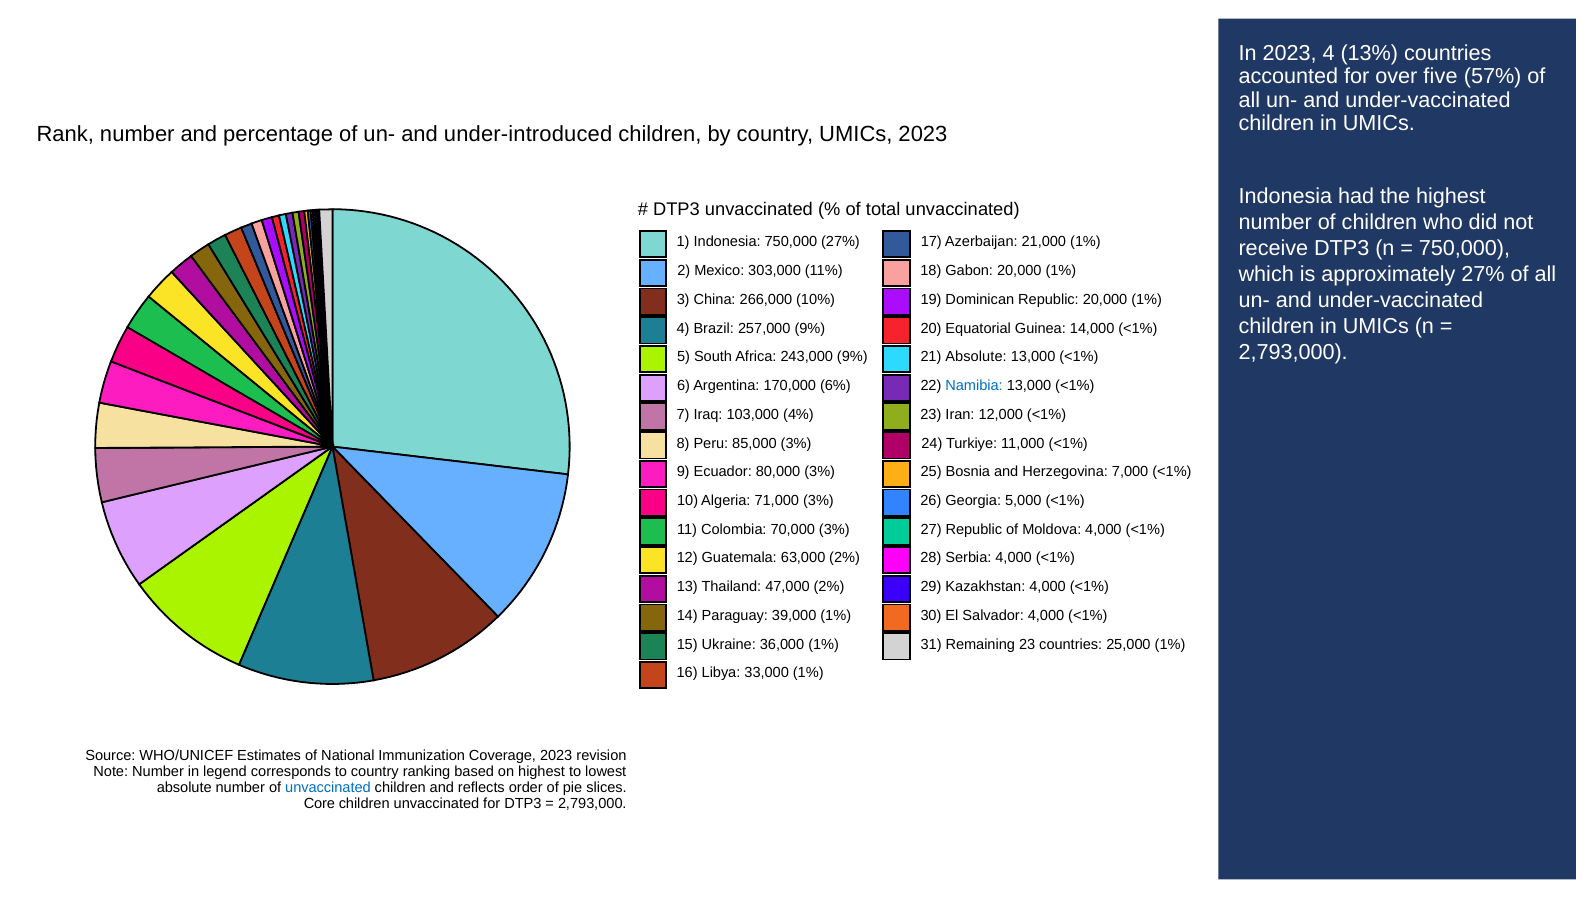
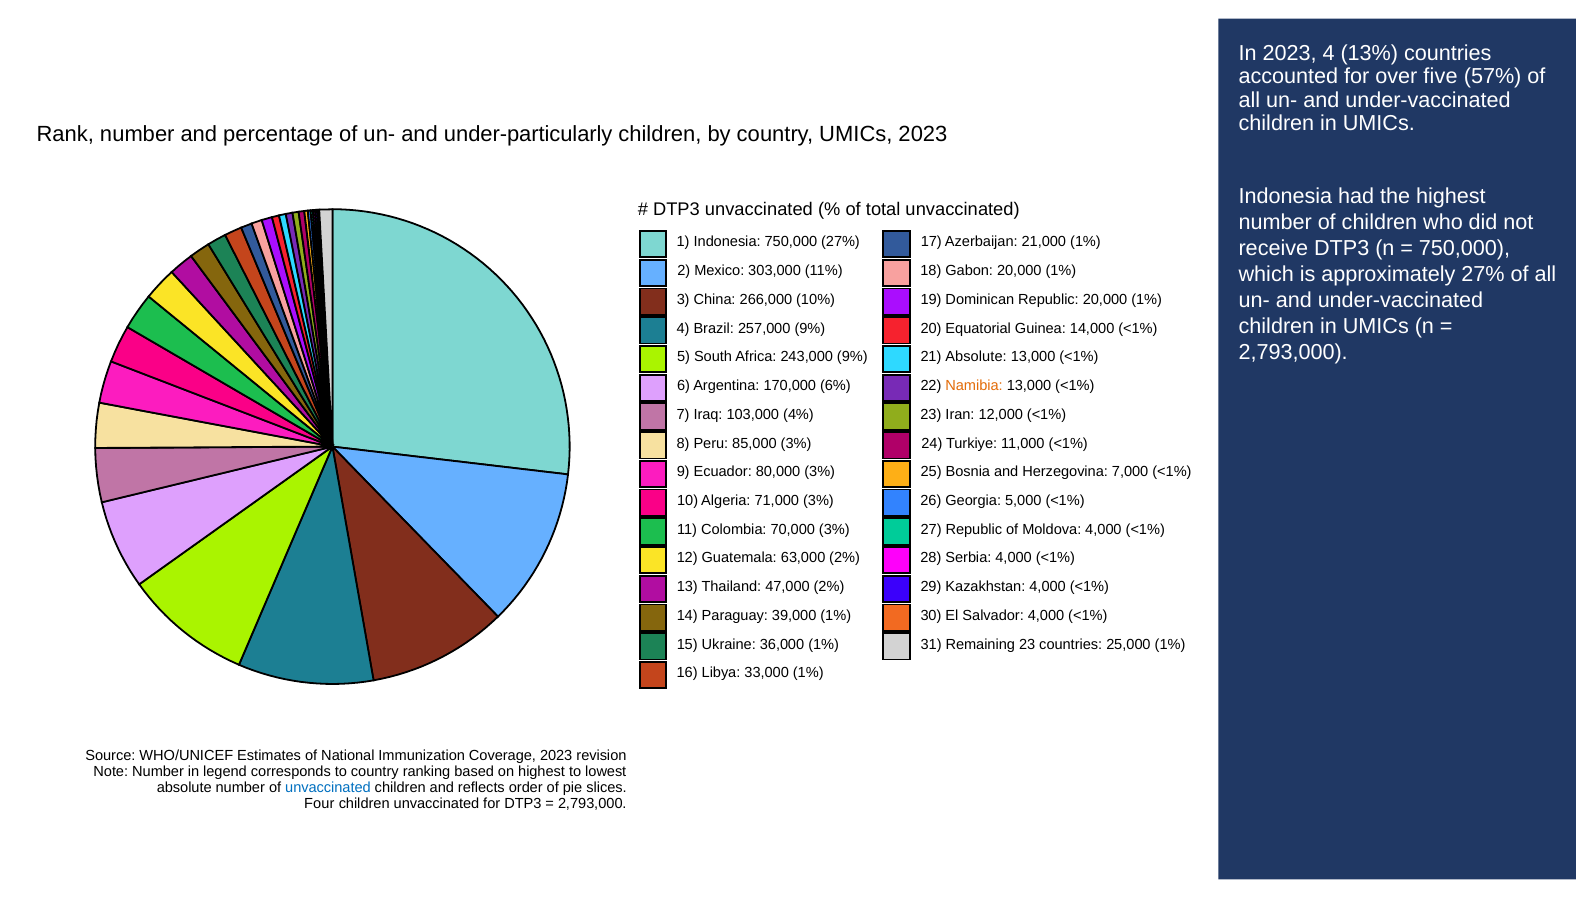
under-introduced: under-introduced -> under-particularly (528, 134)
Namibia colour: blue -> orange (974, 386)
Core: Core -> Four (319, 803)
